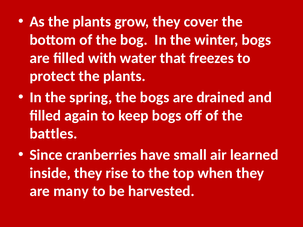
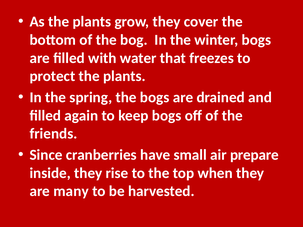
battles: battles -> friends (53, 134)
learned: learned -> prepare (254, 155)
